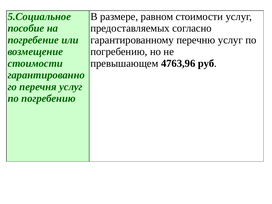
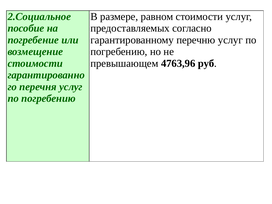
5.Социальное: 5.Социальное -> 2.Социальное (39, 17)
